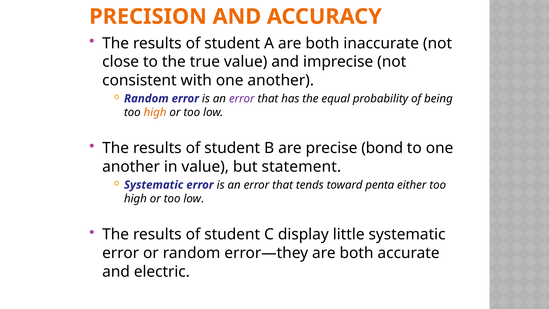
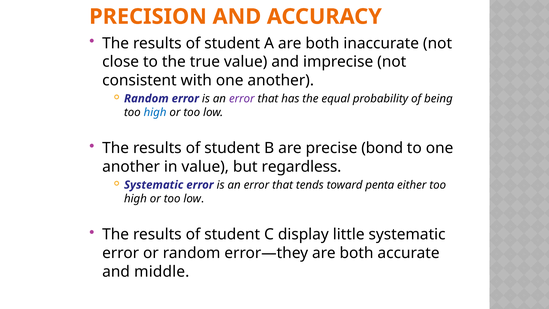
high colour: orange -> blue (155, 112)
statement: statement -> regardless (301, 167)
electric: electric -> middle (162, 271)
